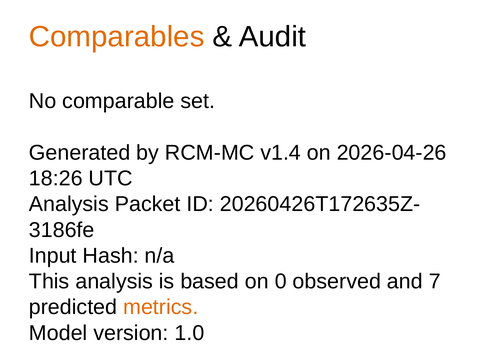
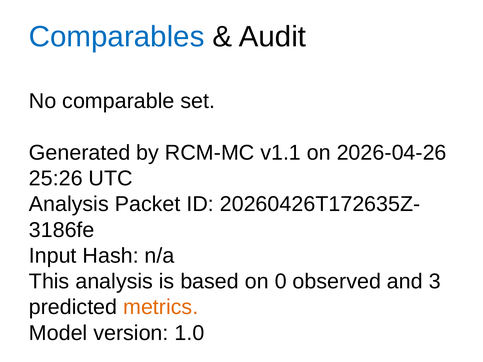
Comparables colour: orange -> blue (117, 37)
v1.4: v1.4 -> v1.1 (281, 153)
18:26: 18:26 -> 25:26 (56, 179)
7: 7 -> 3 (435, 282)
